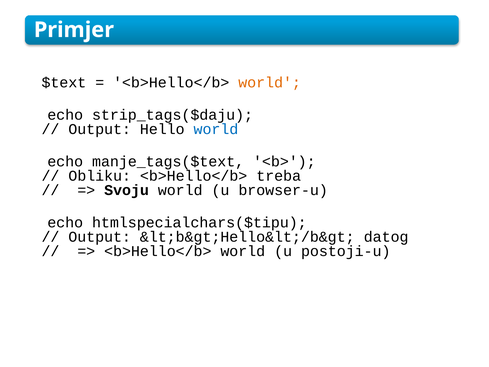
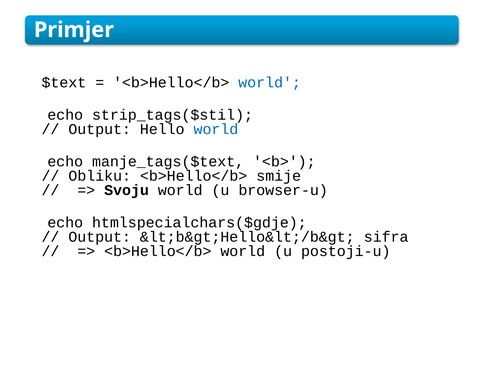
world colour: orange -> blue (270, 83)
strip_tags($daju: strip_tags($daju -> strip_tags($stil (173, 115)
treba: treba -> smije (279, 176)
htmlspecialchars($tipu: htmlspecialchars($tipu -> htmlspecialchars($gdje (199, 222)
datog: datog -> sifra (386, 237)
